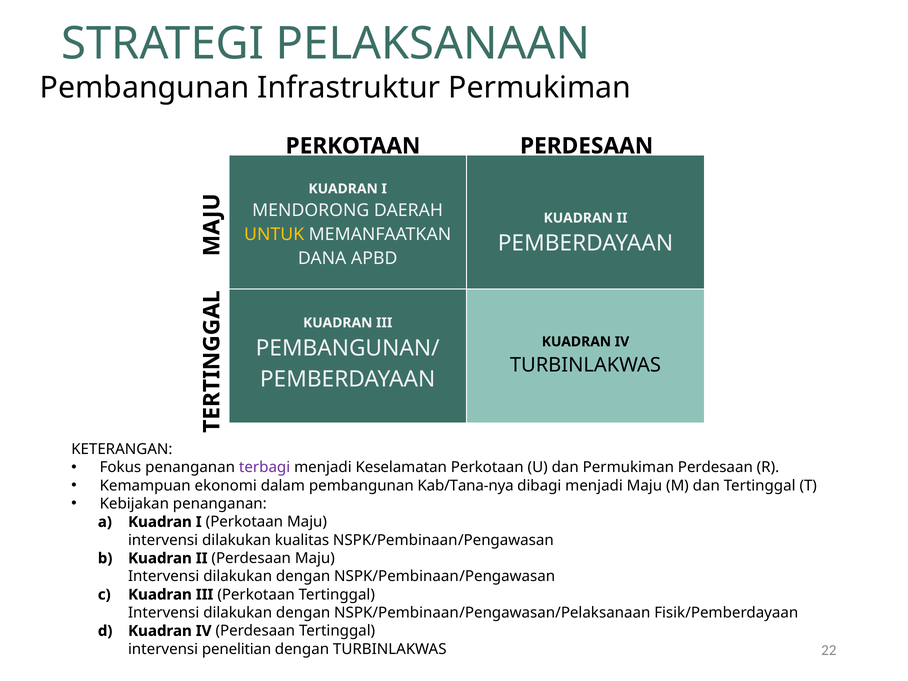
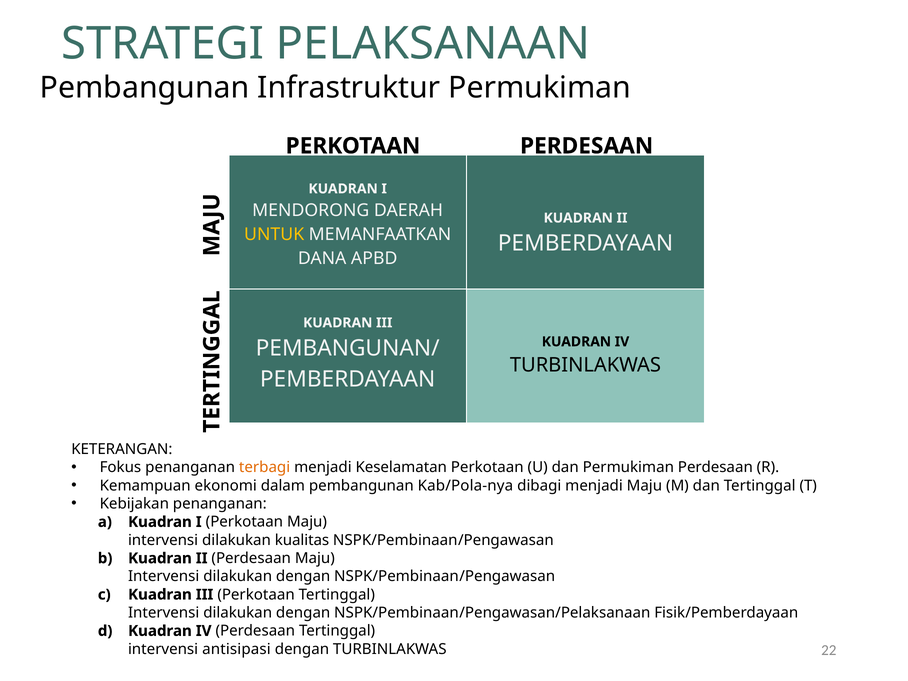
terbagi colour: purple -> orange (265, 467)
Kab/Tana-nya: Kab/Tana-nya -> Kab/Pola-nya (465, 486)
penelitian: penelitian -> antisipasi (236, 649)
